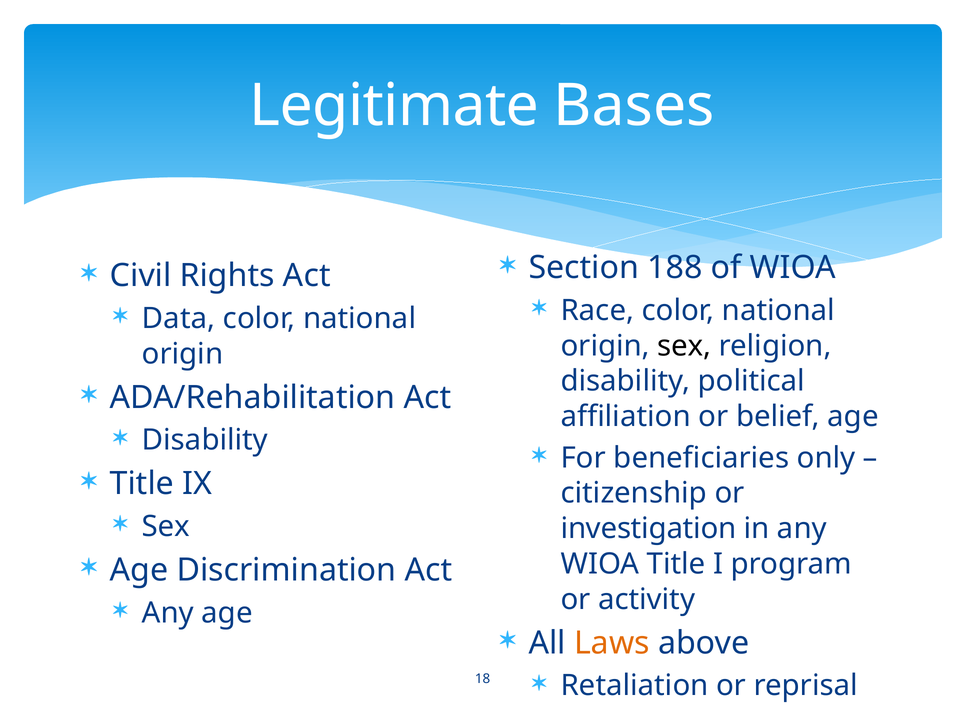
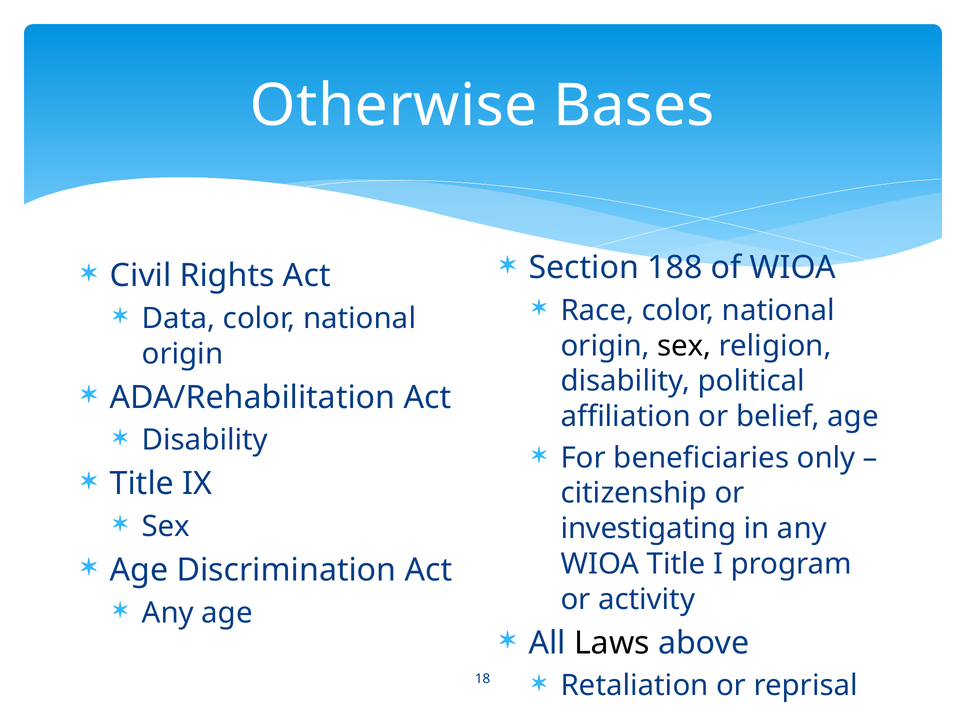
Legitimate: Legitimate -> Otherwise (394, 106)
investigation: investigation -> investigating (649, 528)
Laws colour: orange -> black (612, 643)
